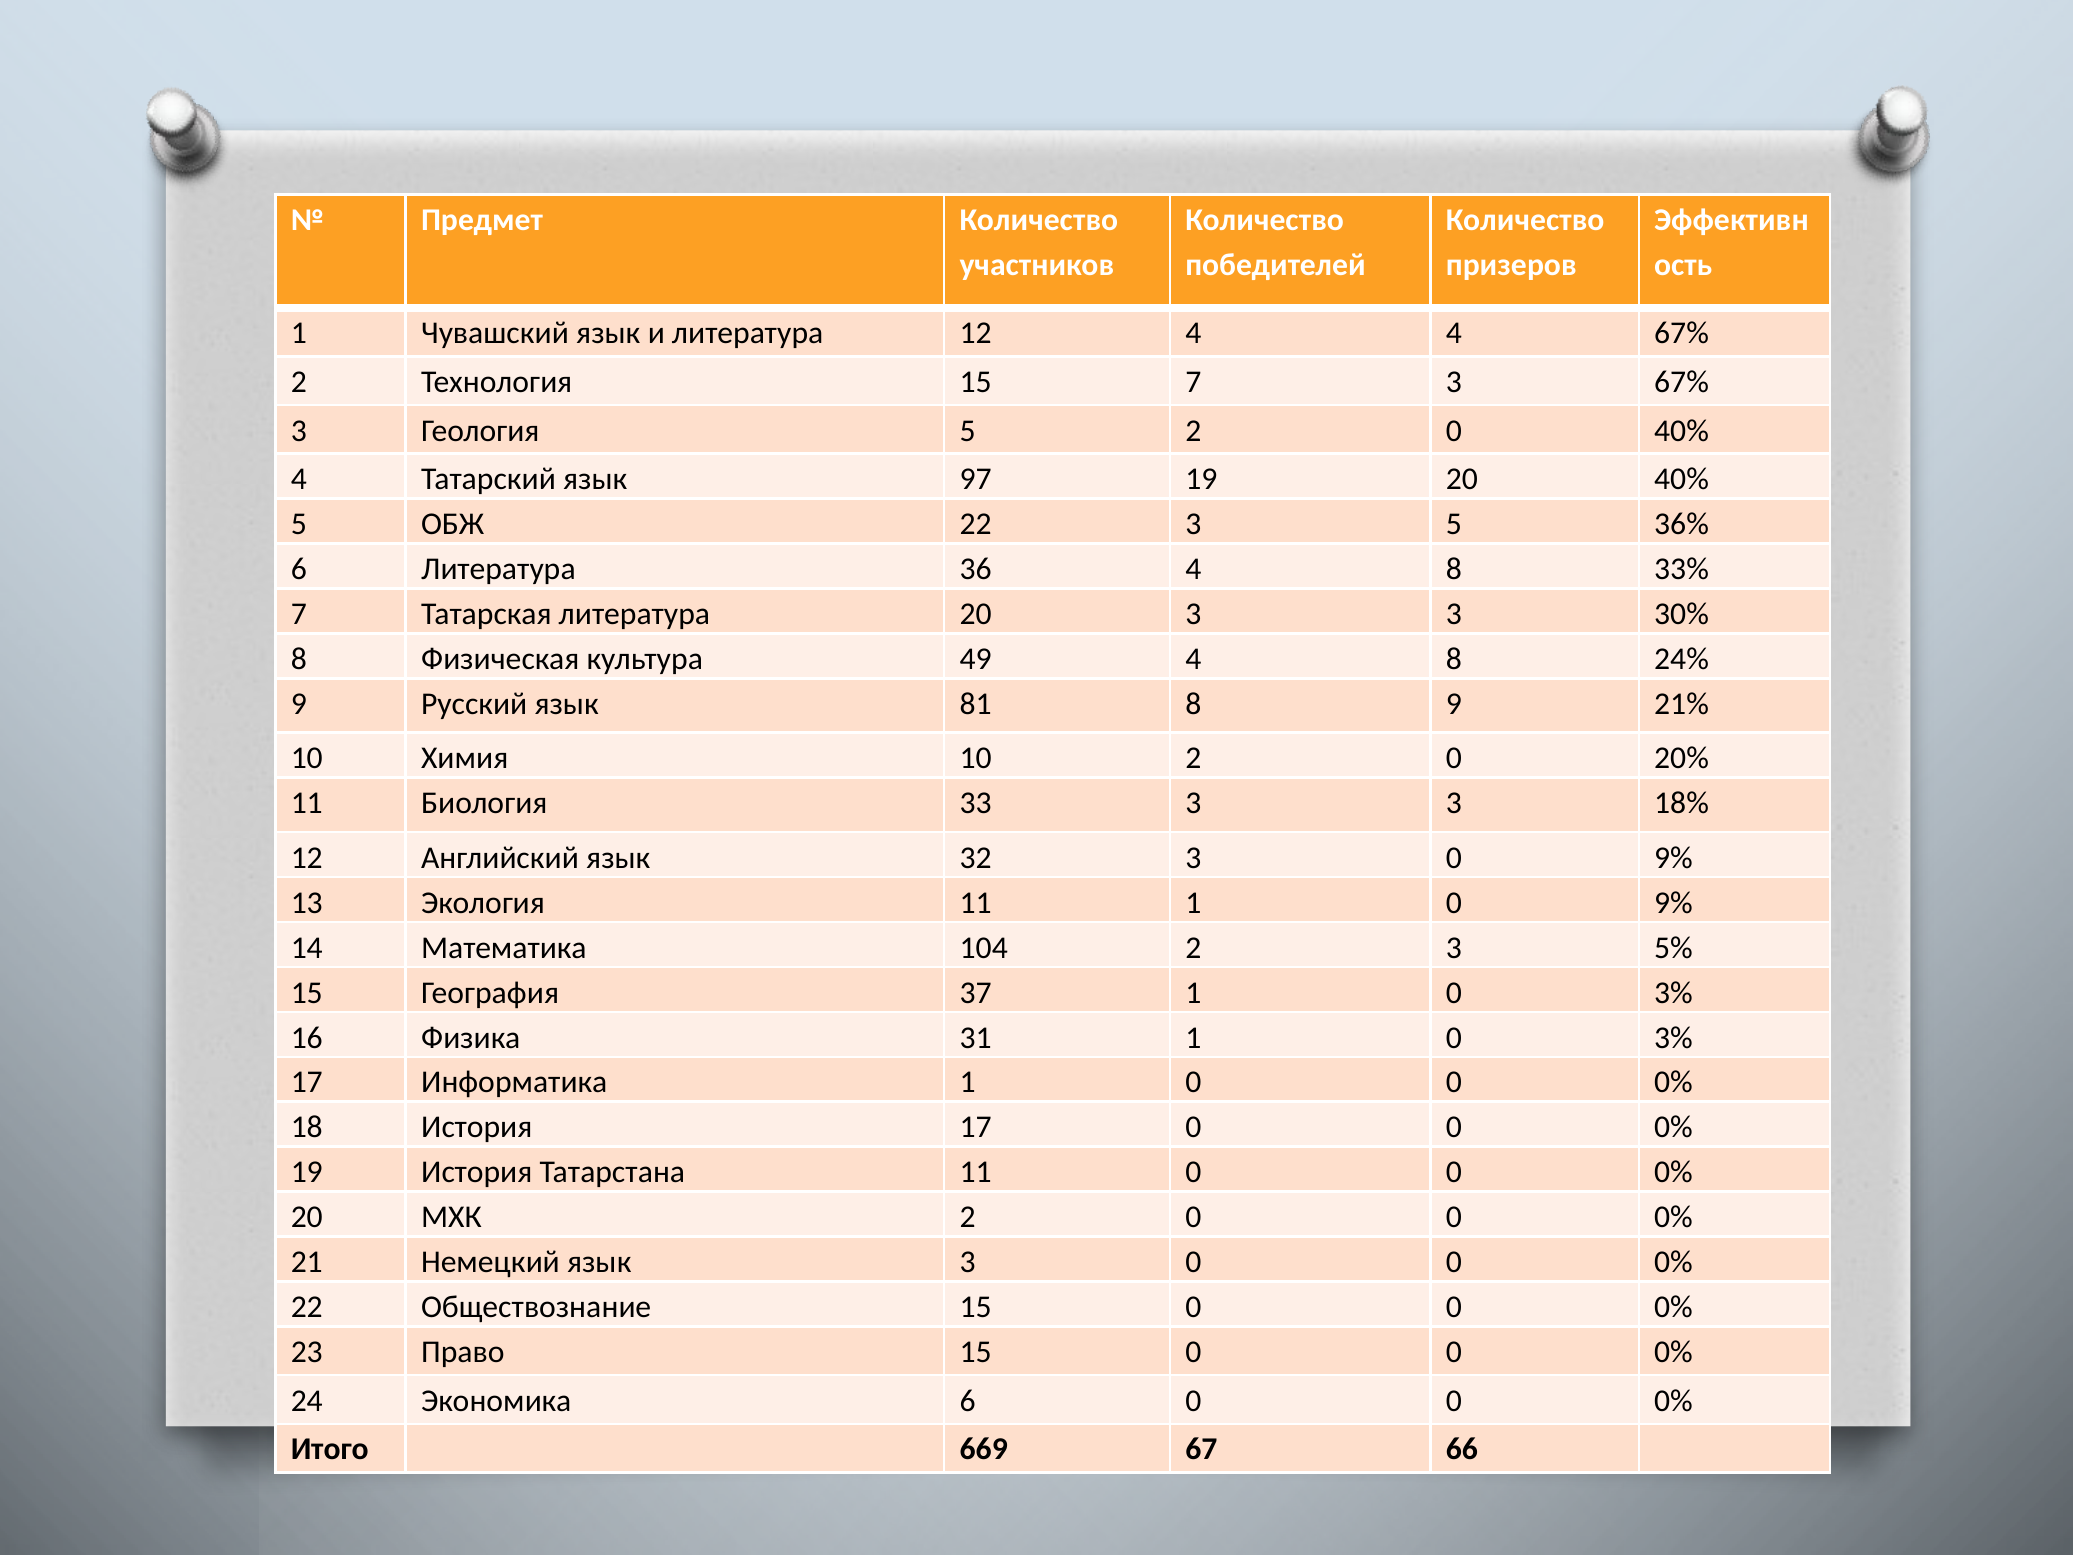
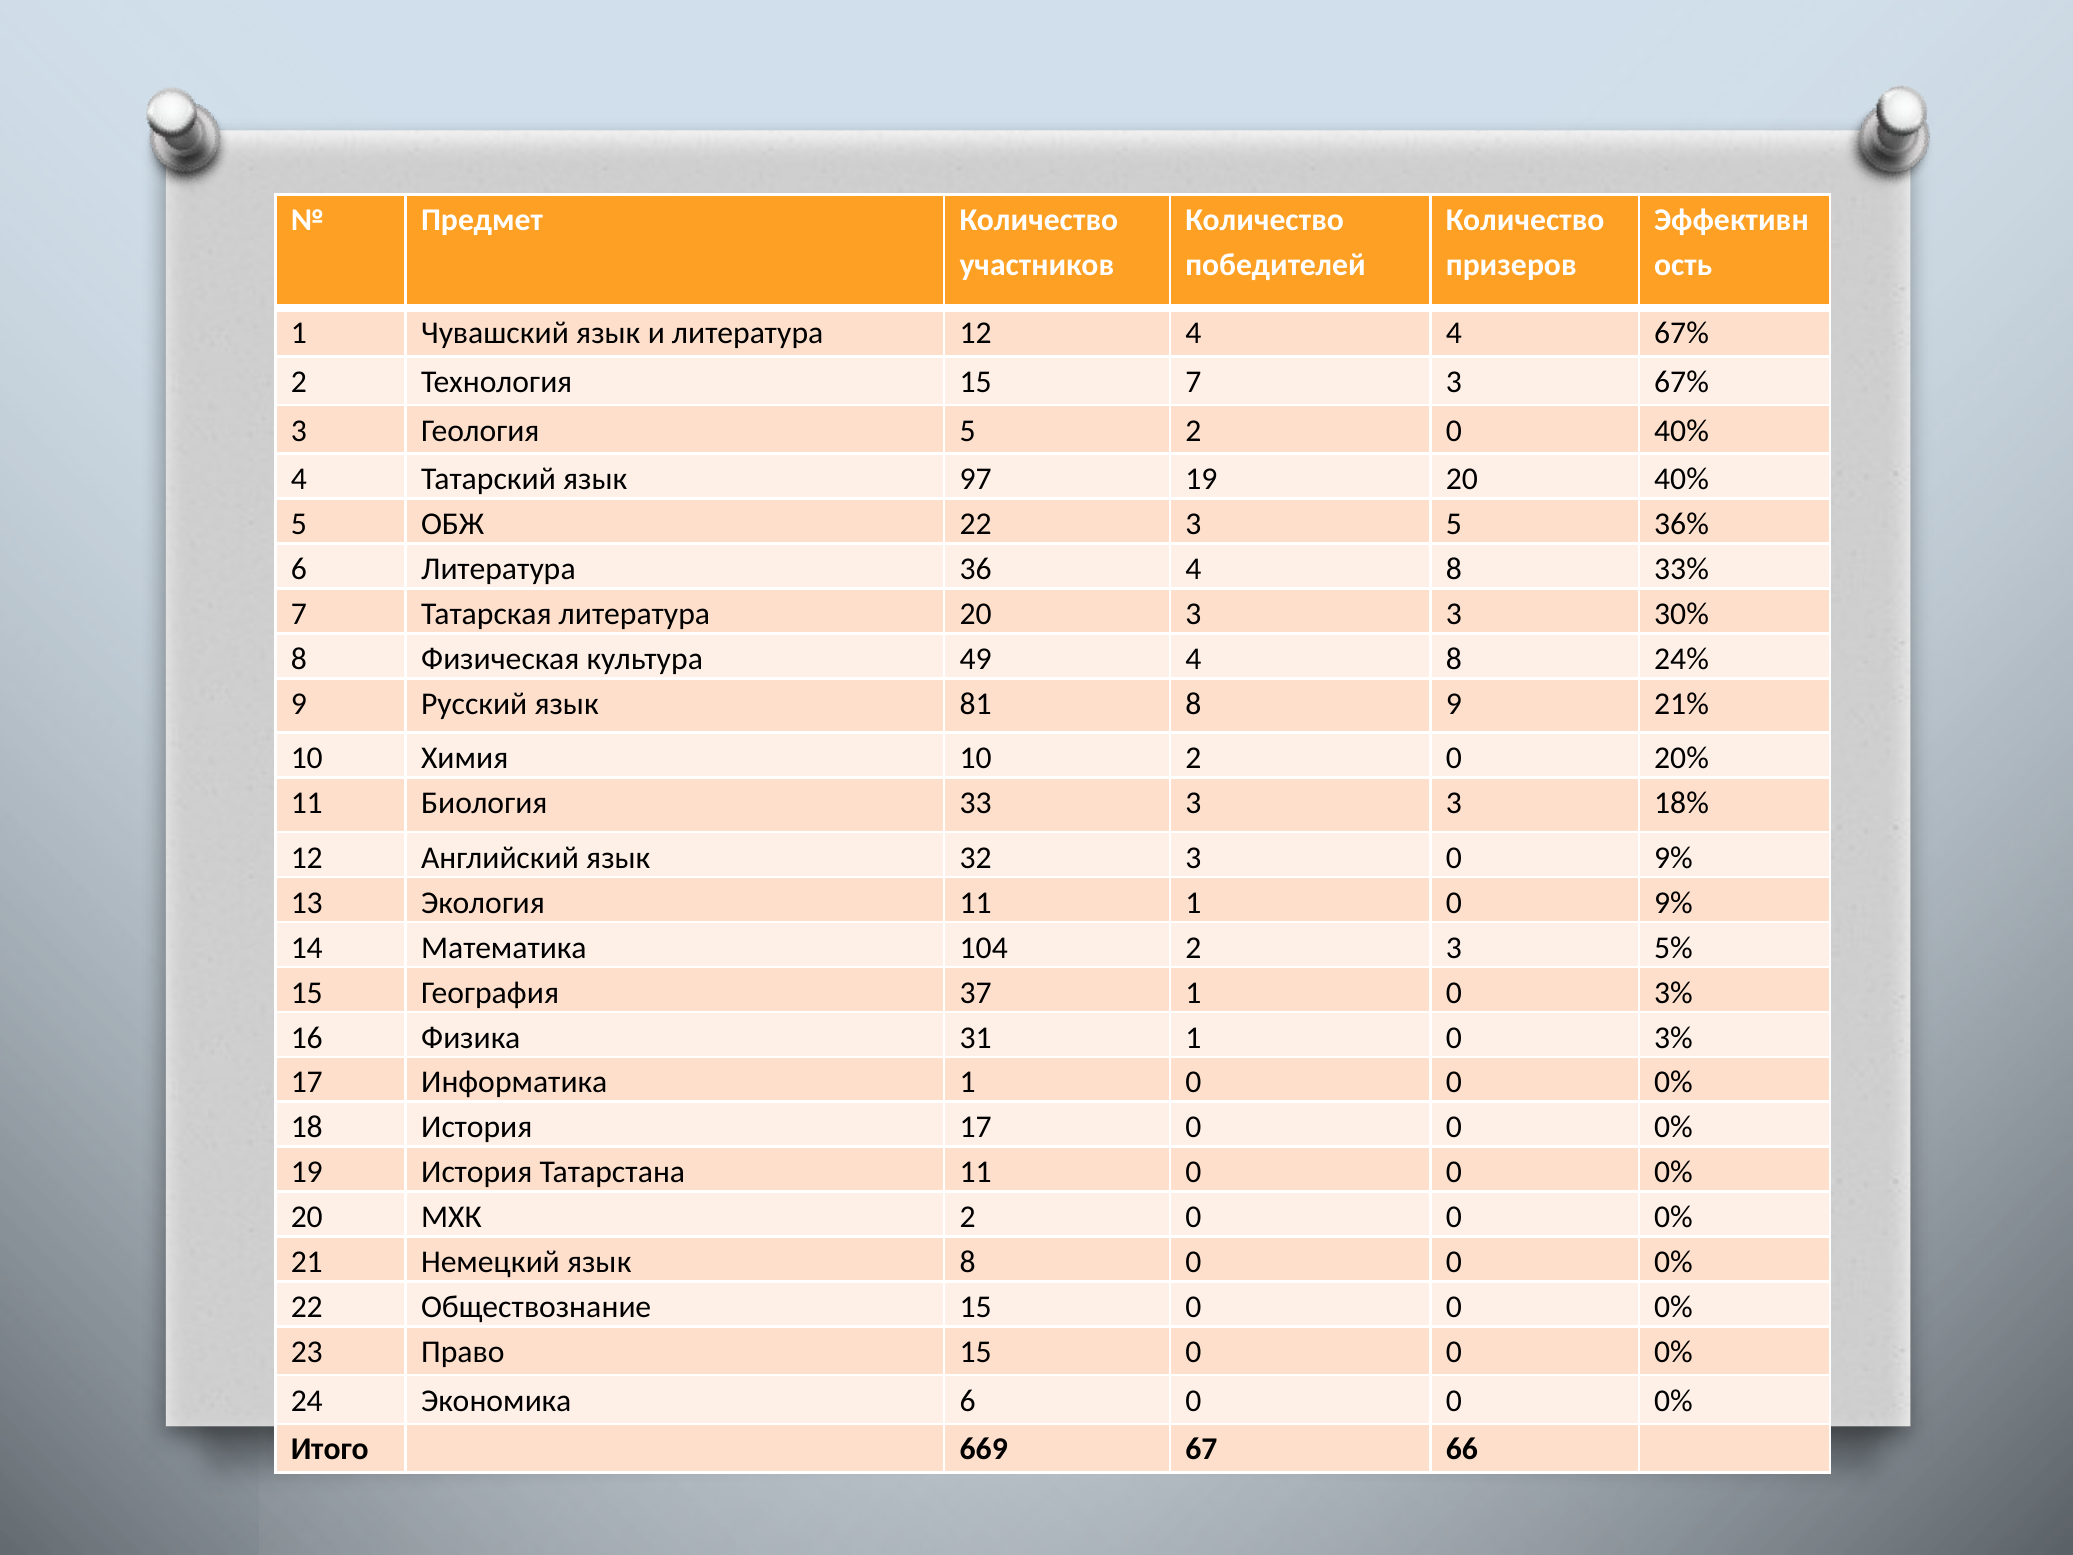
язык 3: 3 -> 8 (968, 1262)
